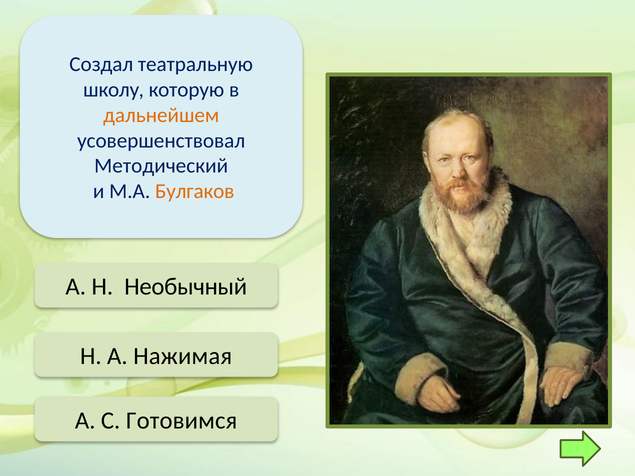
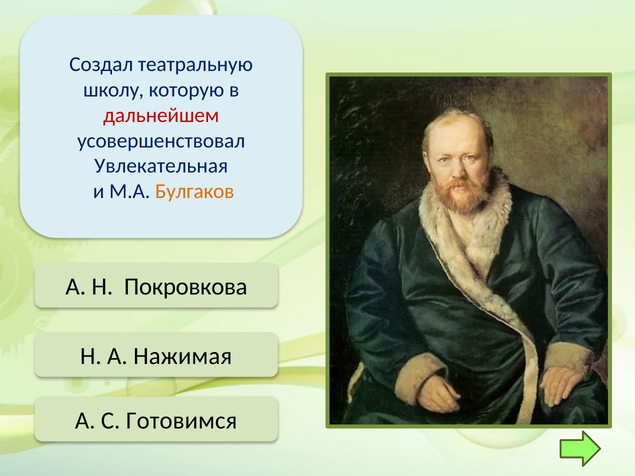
дальнейшем colour: orange -> red (161, 115)
Методический: Методический -> Увлекательная (161, 166)
Необычный: Необычный -> Покровкова (186, 287)
